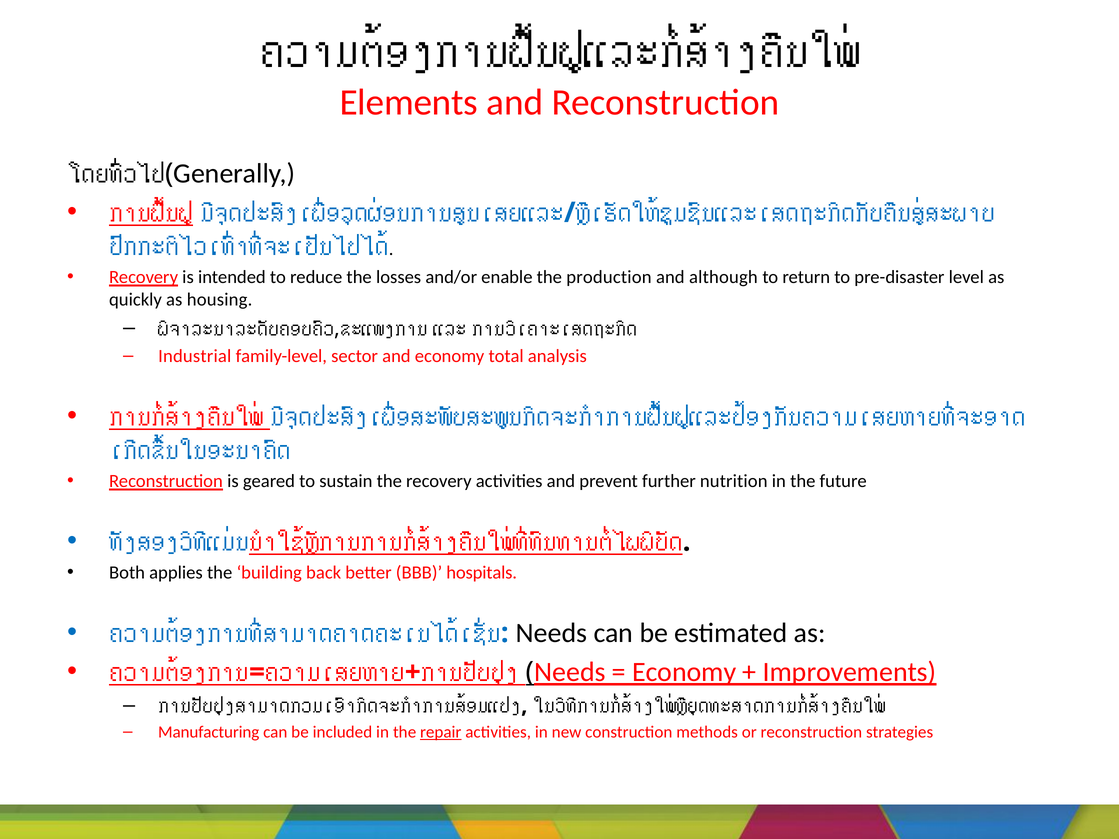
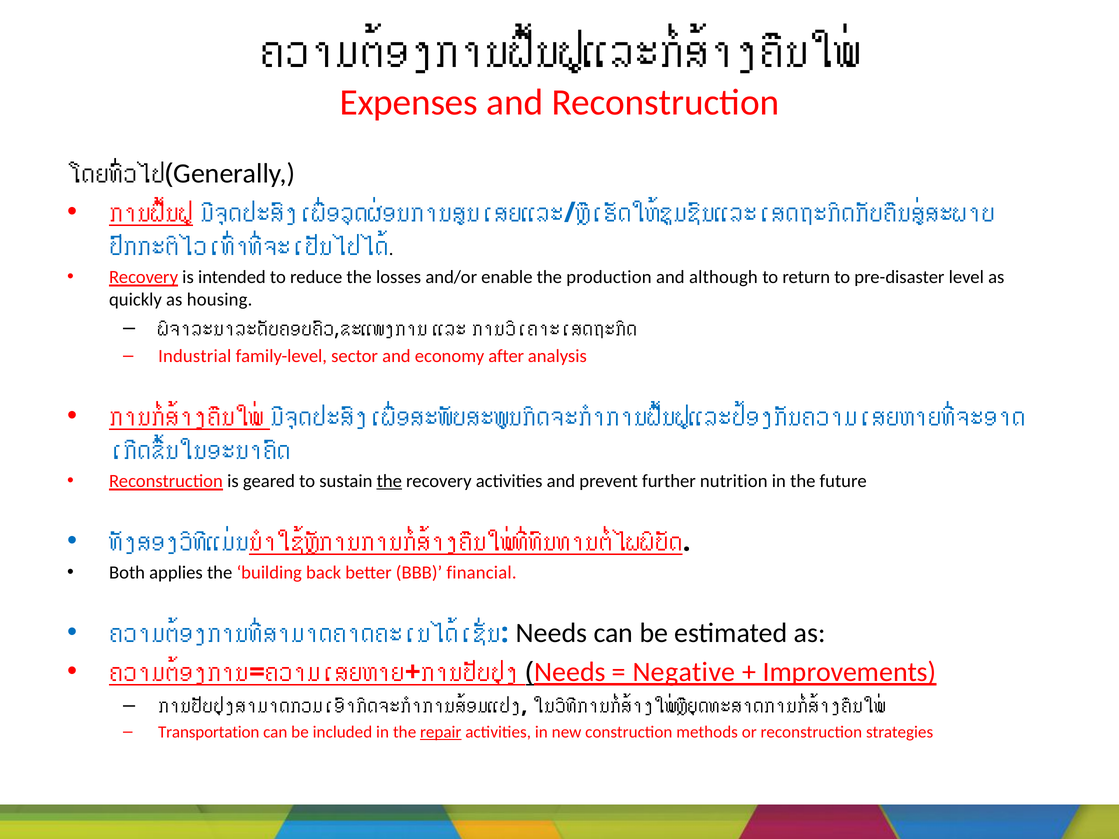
Elements: Elements -> Expenses (409, 102)
total: total -> after (506, 356)
the underline: none -> present (389, 481)
hospitals: hospitals -> financial (482, 573)
Economy: Economy -> Negative (684, 672)
Manufacturing: Manufacturing -> Transportation (209, 732)
